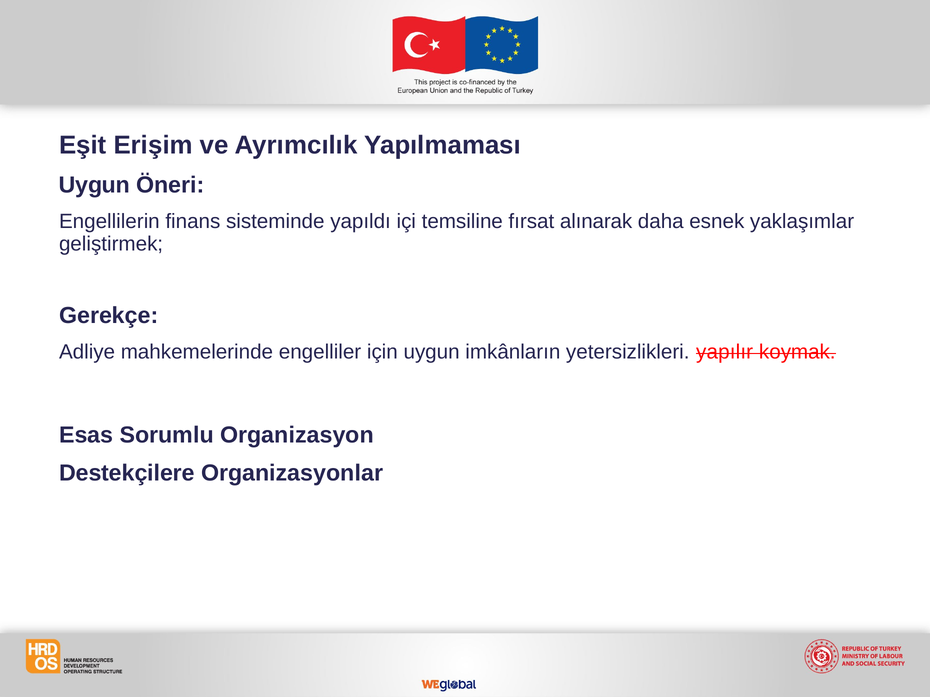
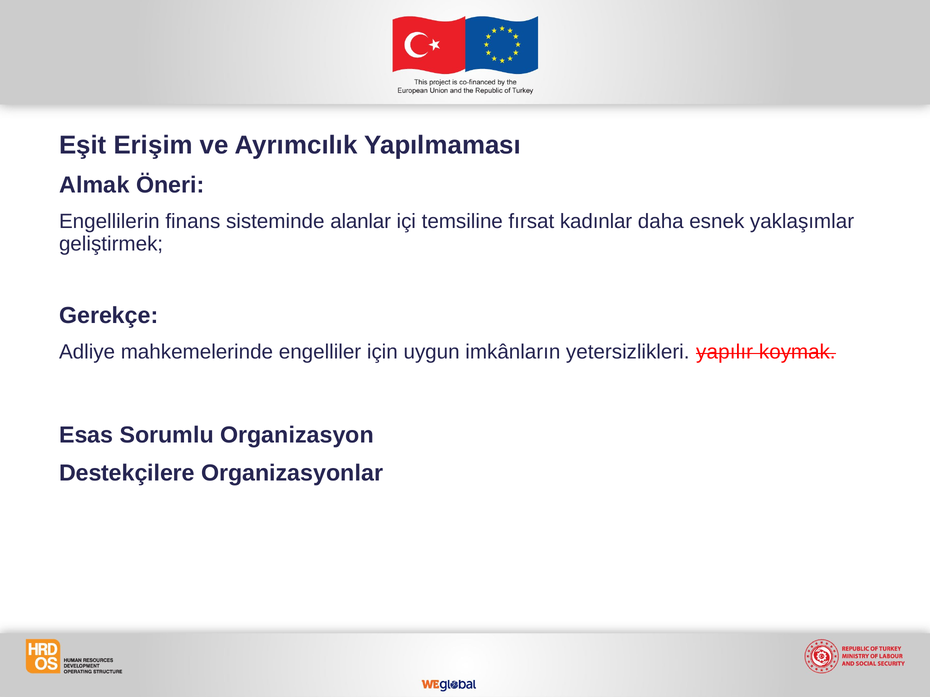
Uygun: Uygun -> Almak (94, 185)
yapıldı: yapıldı -> alanlar (361, 222)
alınarak: alınarak -> kadınlar (596, 222)
